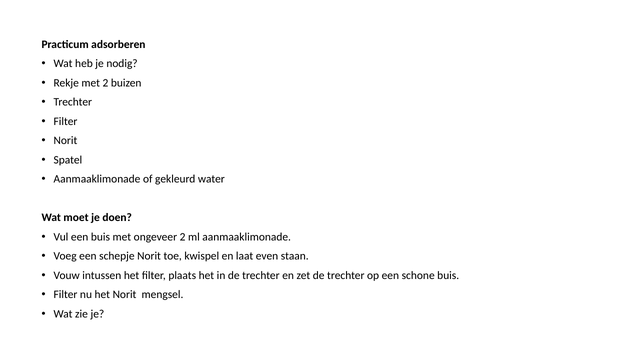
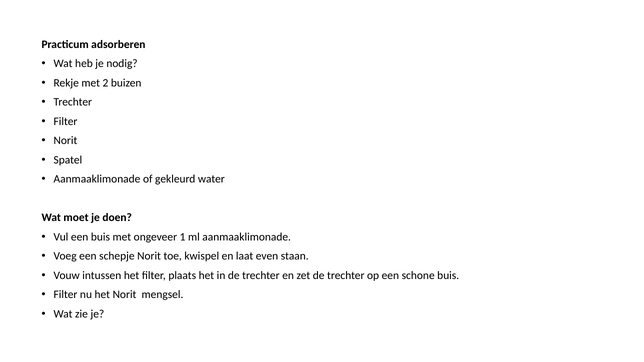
ongeveer 2: 2 -> 1 (183, 237)
